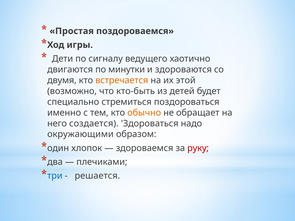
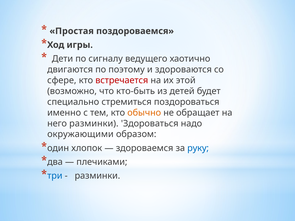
минутки: минутки -> поэтому (127, 70)
двумя: двумя -> сфере (62, 80)
встречается colour: orange -> red (122, 80)
него создается: создается -> разминки (94, 124)
руку colour: red -> blue (198, 148)
решается: решается -> разминки (97, 176)
